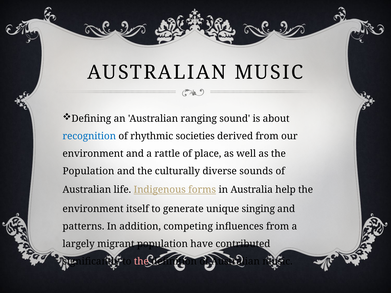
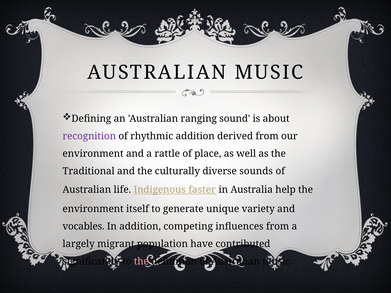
recognition colour: blue -> purple (89, 136)
rhythmic societies: societies -> addition (195, 136)
Population: Population -> Traditional (89, 171)
forms: forms -> faster (202, 190)
singing: singing -> variety (258, 209)
patterns: patterns -> vocables (84, 227)
